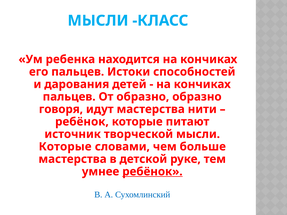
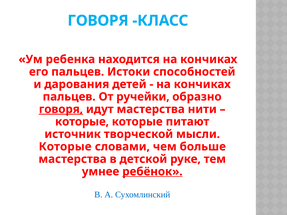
МЫСЛИ: МЫСЛИ -> ГОВОРЯ (98, 21)
От образно: образно -> ручейки (143, 97)
говоря underline: none -> present (61, 109)
ребёнок: ребёнок -> которые (82, 122)
